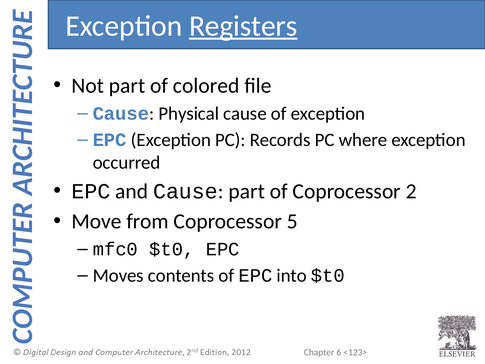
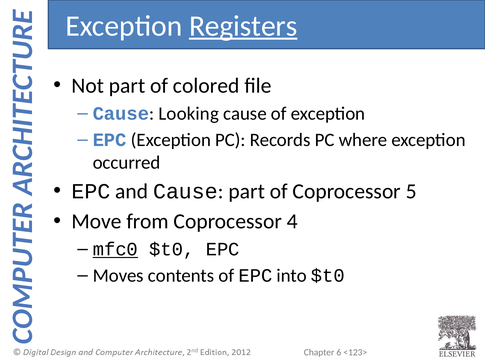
Physical: Physical -> Looking (189, 113)
2: 2 -> 5 (411, 191)
5: 5 -> 4 (292, 221)
mfc0 underline: none -> present (115, 249)
